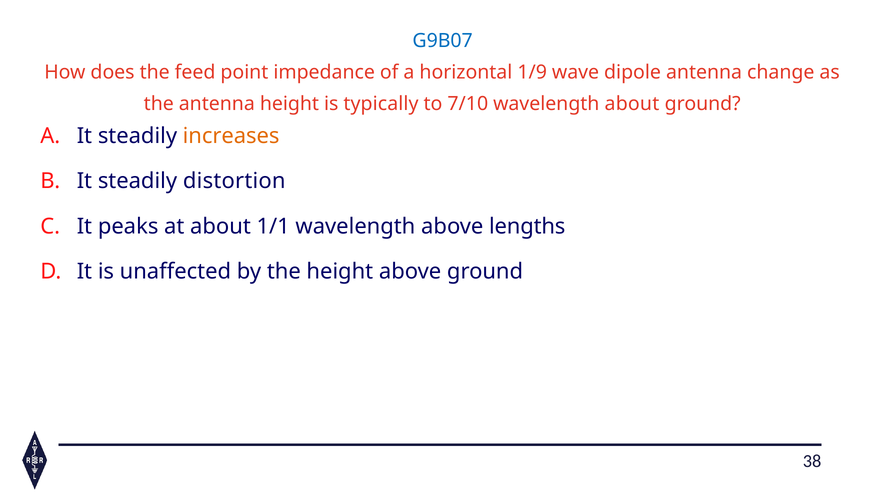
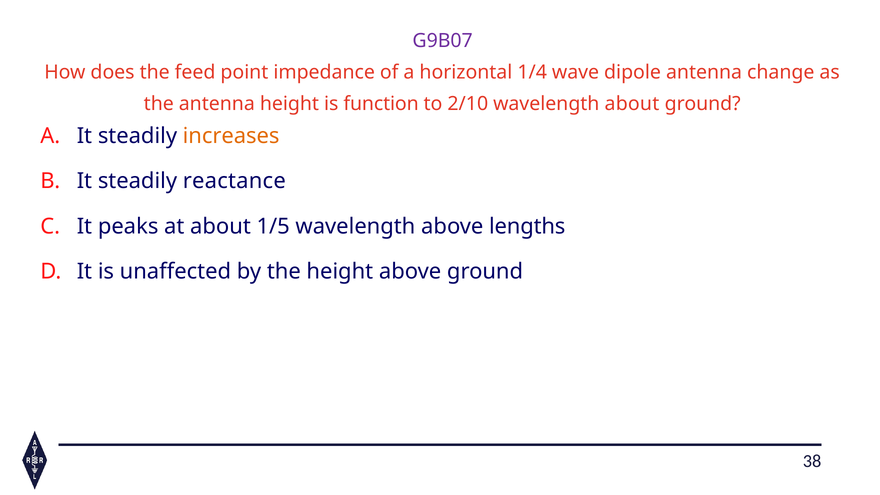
G9B07 colour: blue -> purple (443, 41)
1/9: 1/9 -> 1/4 (532, 72)
typically: typically -> function (381, 104)
7/10: 7/10 -> 2/10 (468, 104)
distortion: distortion -> reactance (234, 181)
1/1: 1/1 -> 1/5 (273, 226)
